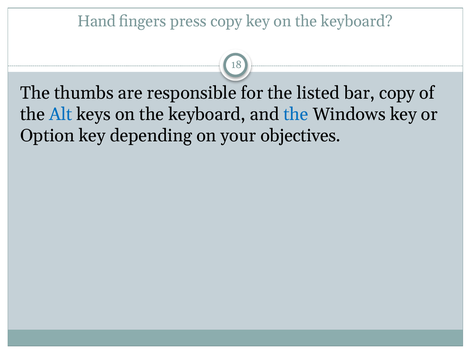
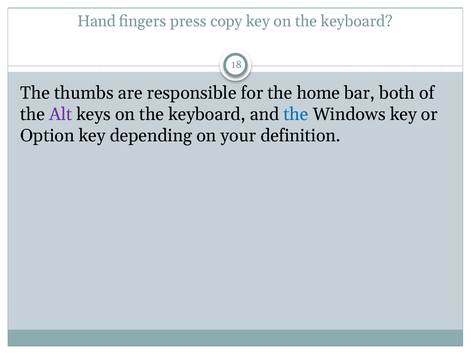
listed: listed -> home (318, 93)
bar copy: copy -> both (397, 93)
Alt colour: blue -> purple (61, 114)
objectives: objectives -> definition (300, 135)
